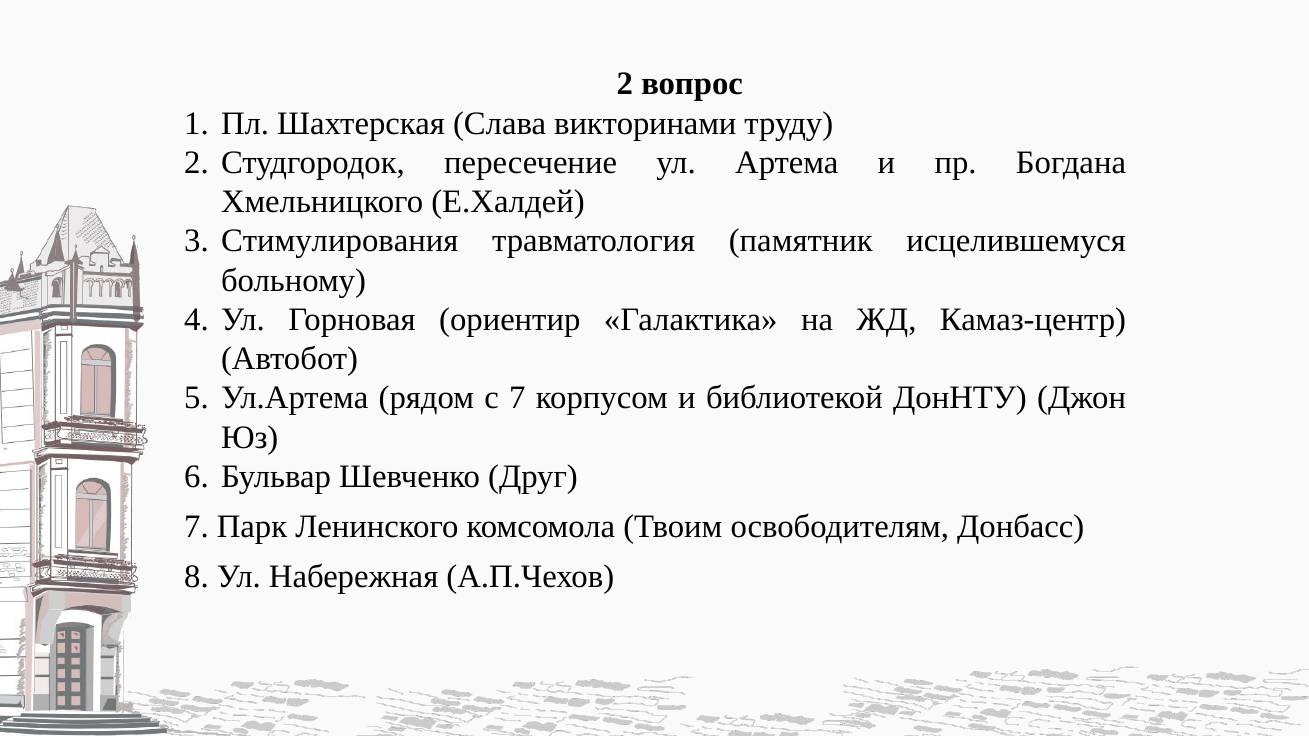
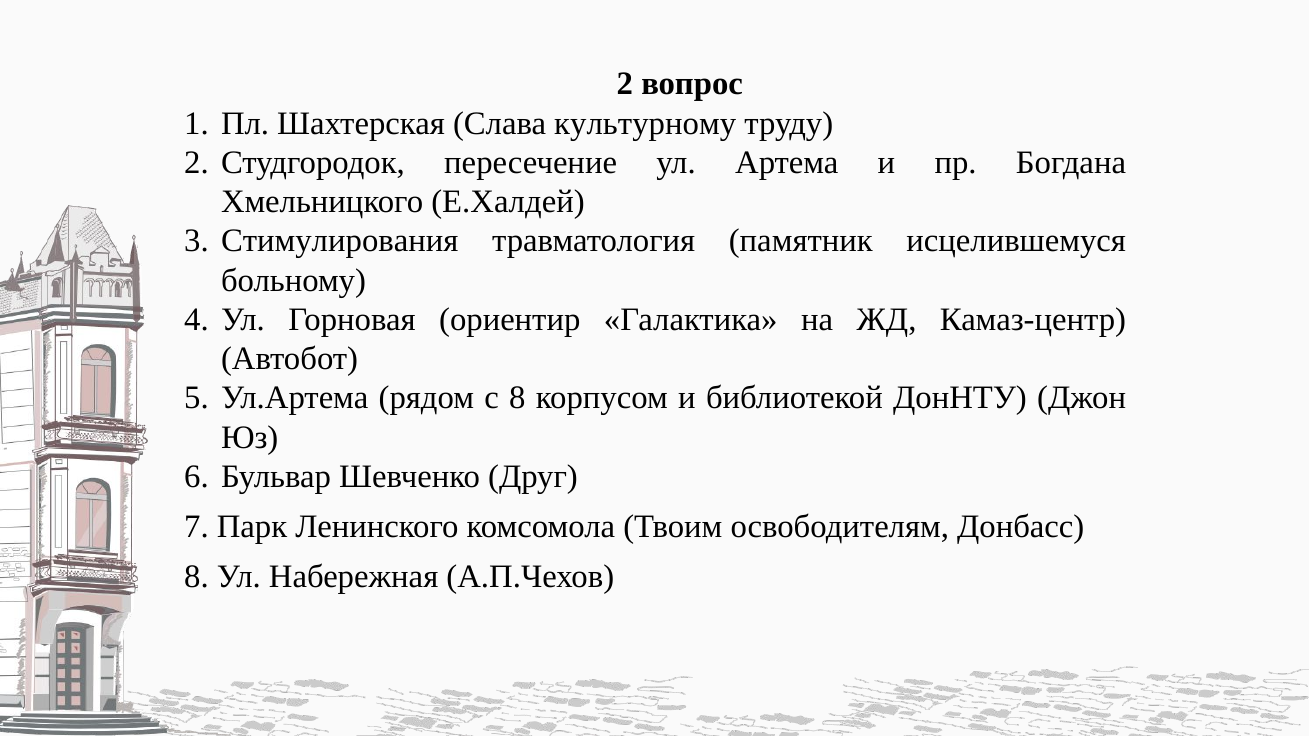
викторинами: викторинами -> культурному (645, 123)
с 7: 7 -> 8 (517, 398)
